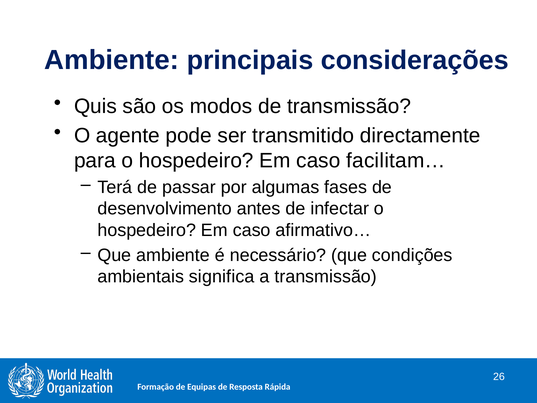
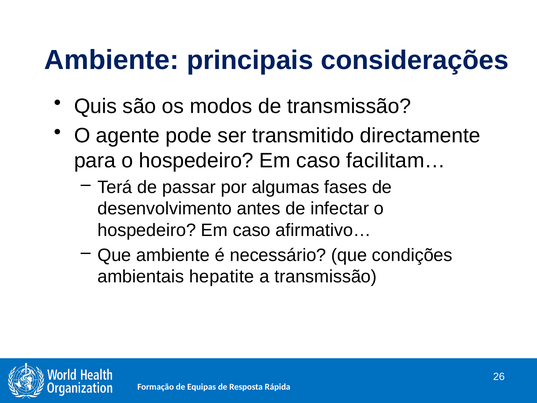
significa: significa -> hepatite (222, 277)
